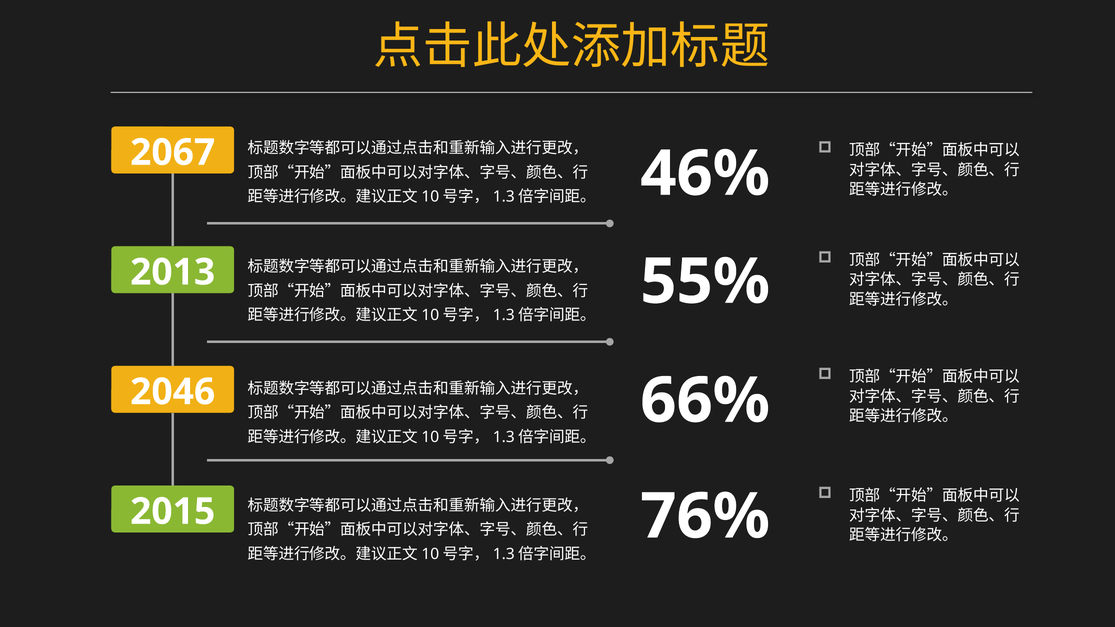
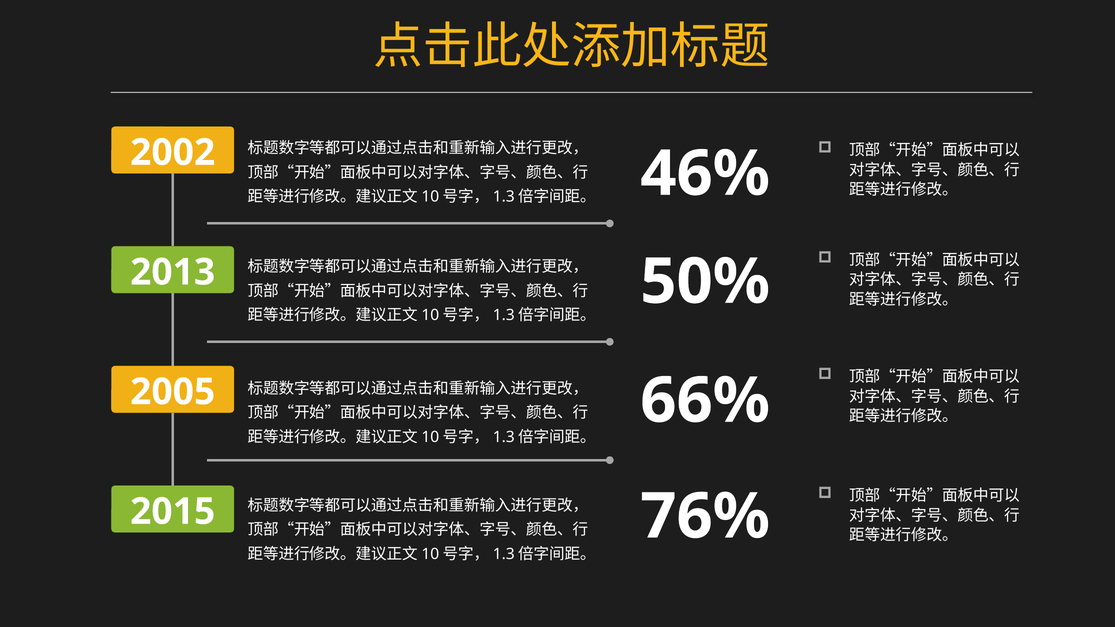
2067: 2067 -> 2002 (173, 153)
55%: 55% -> 50% (705, 282)
2046: 2046 -> 2005 (173, 392)
